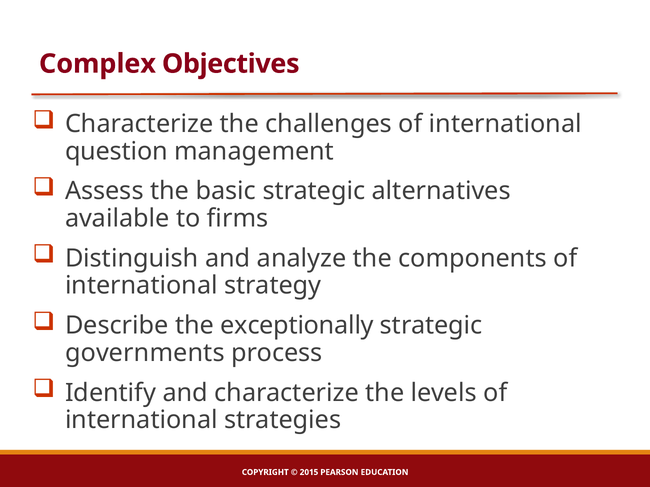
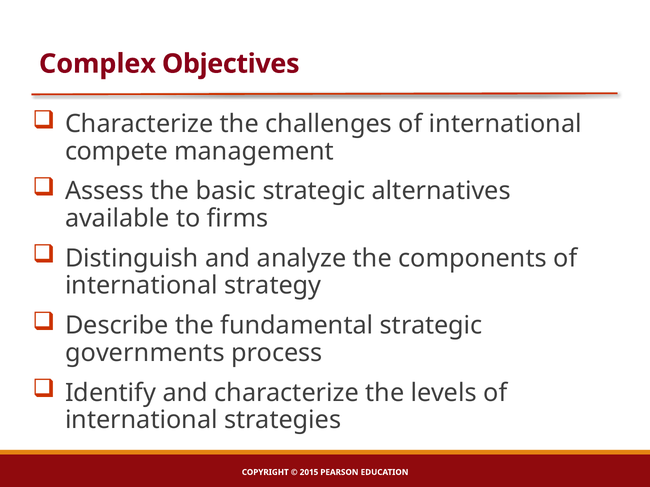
question: question -> compete (116, 151)
exceptionally: exceptionally -> fundamental (297, 326)
